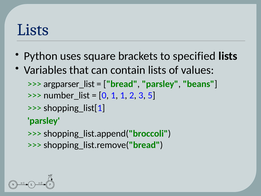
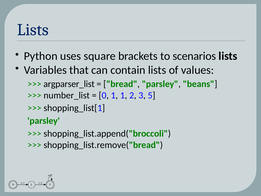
specified: specified -> scenarios (194, 56)
